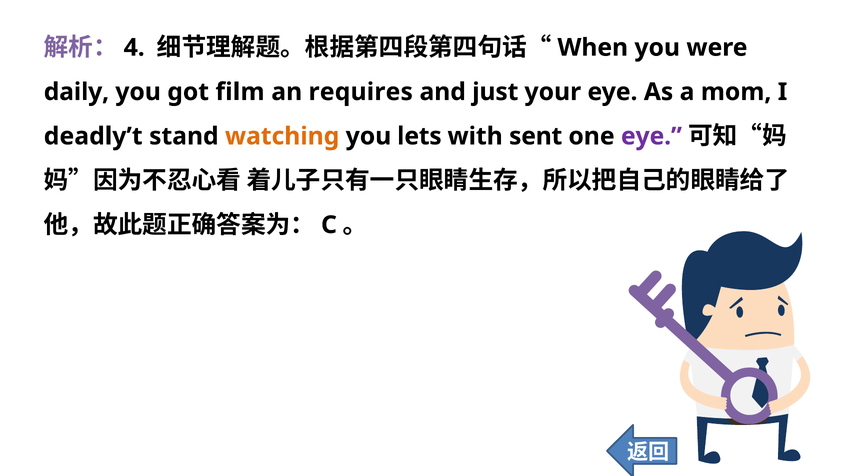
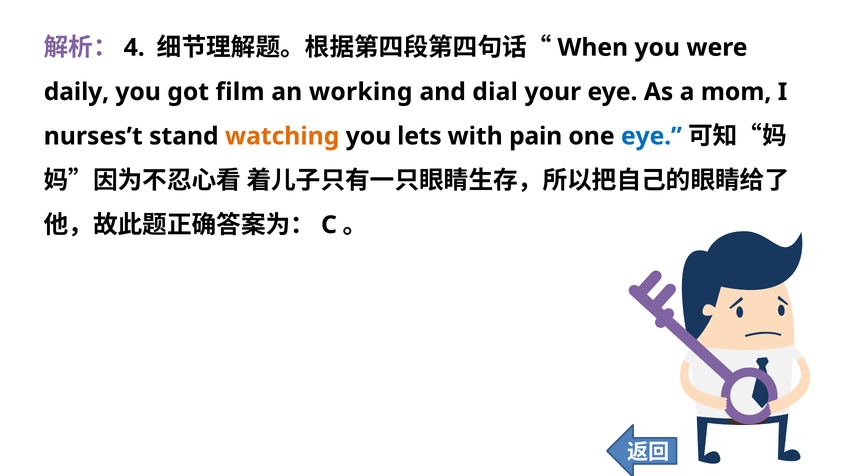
requires: requires -> working (361, 92)
just: just -> dial (495, 92)
deadly’t: deadly’t -> nurses’t (93, 136)
sent: sent -> pain (536, 136)
eye colour: purple -> blue (651, 136)
